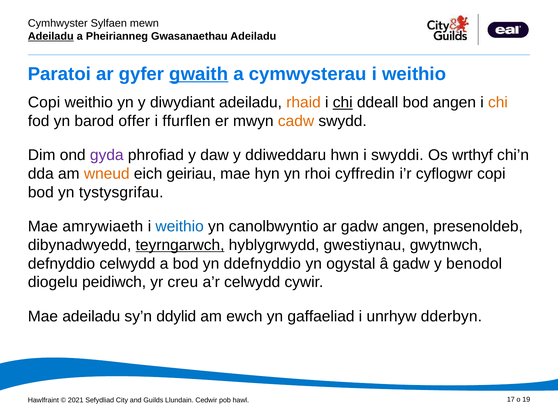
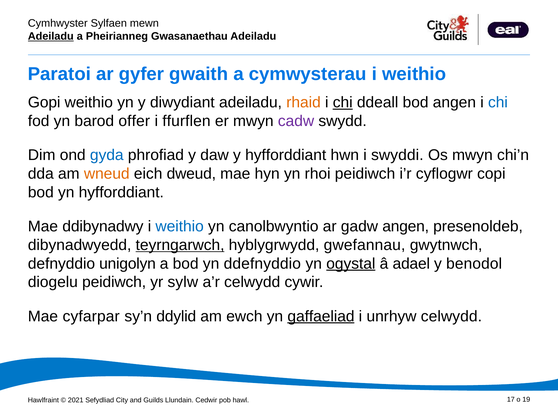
gwaith underline: present -> none (199, 74)
Copi: Copi -> Gopi (44, 103)
chi colour: orange -> blue (498, 103)
cadw colour: orange -> purple (296, 121)
gyda colour: purple -> blue (107, 155)
y ddiweddaru: ddiweddaru -> hyfforddiant (286, 155)
Os wrthyf: wrthyf -> mwyn (472, 155)
geiriau: geiriau -> dweud (191, 174)
rhoi cyffredin: cyffredin -> peidiwch (365, 174)
yn tystysgrifau: tystysgrifau -> hyfforddiant (121, 193)
amrywiaeth: amrywiaeth -> ddibynadwy (103, 227)
gwestiynau: gwestiynau -> gwefannau (365, 245)
defnyddio celwydd: celwydd -> unigolyn (128, 264)
ogystal underline: none -> present (351, 264)
â gadw: gadw -> adael (411, 264)
creu: creu -> sylw (183, 283)
Mae adeiladu: adeiladu -> cyfarpar (91, 317)
gaffaeliad underline: none -> present (321, 317)
unrhyw dderbyn: dderbyn -> celwydd (451, 317)
